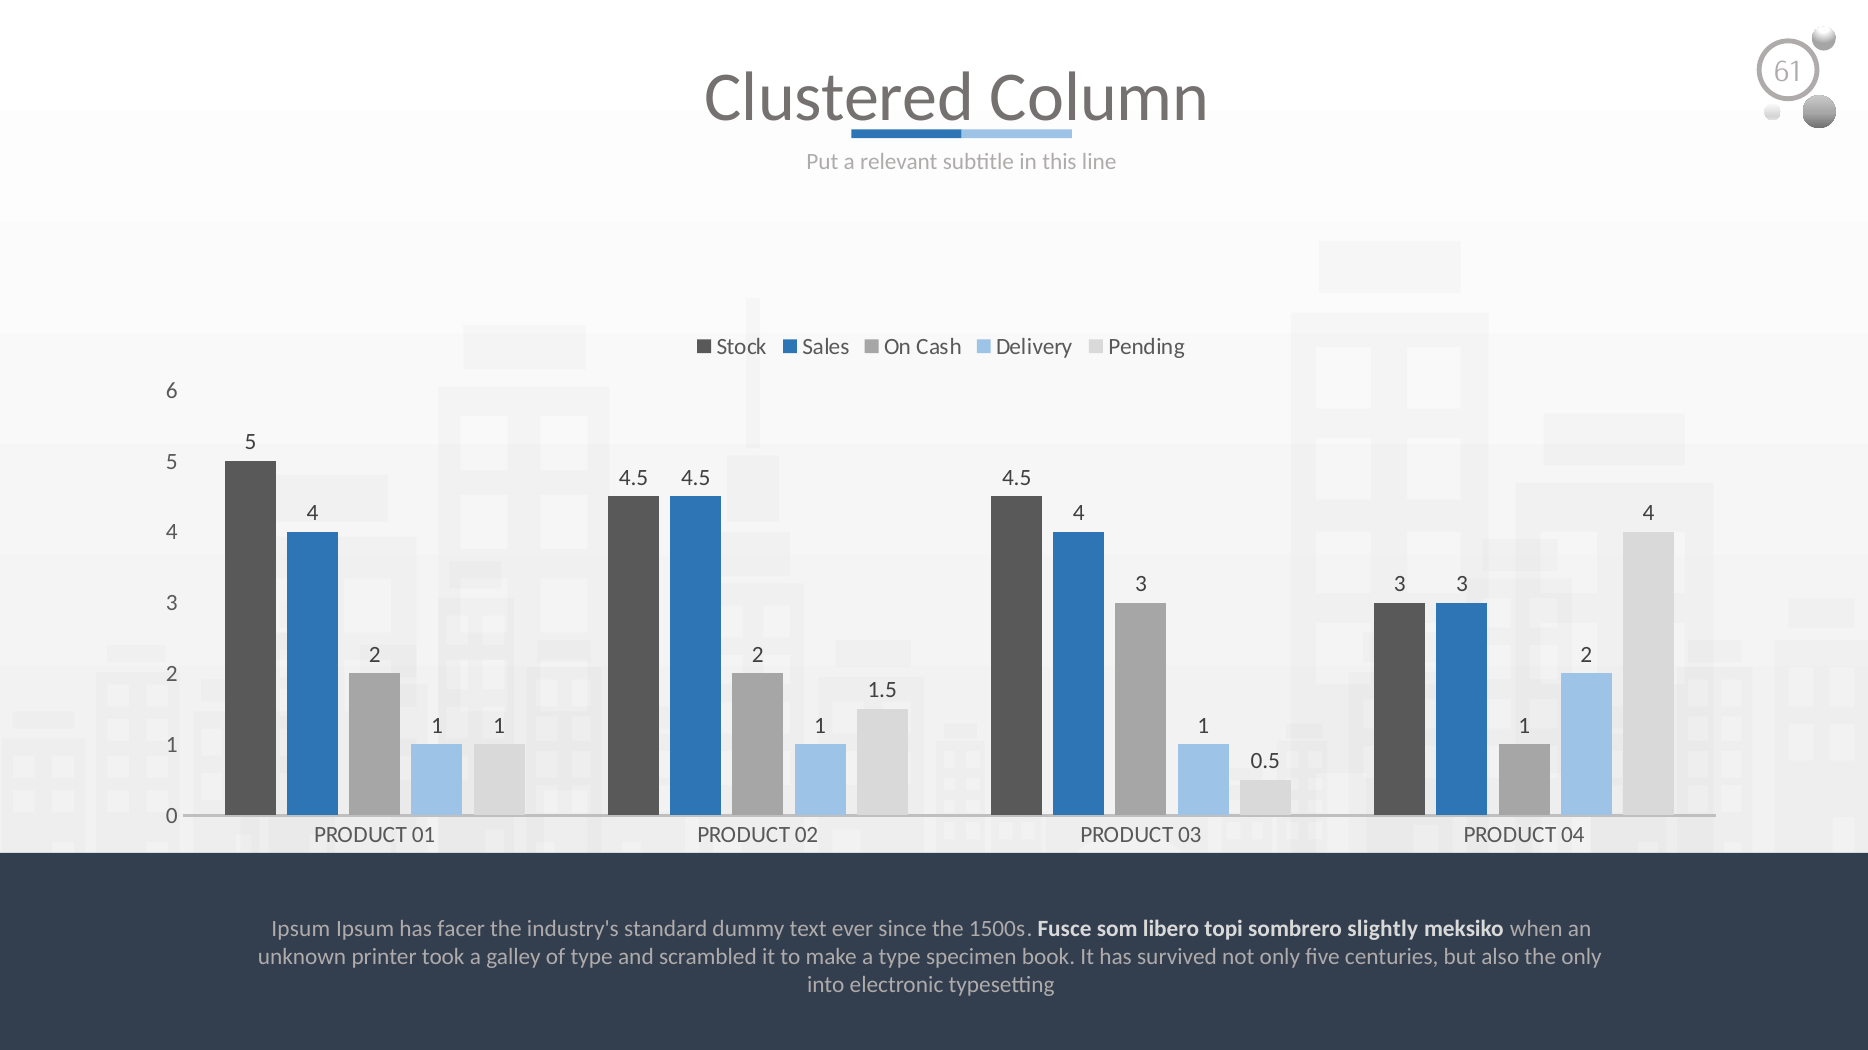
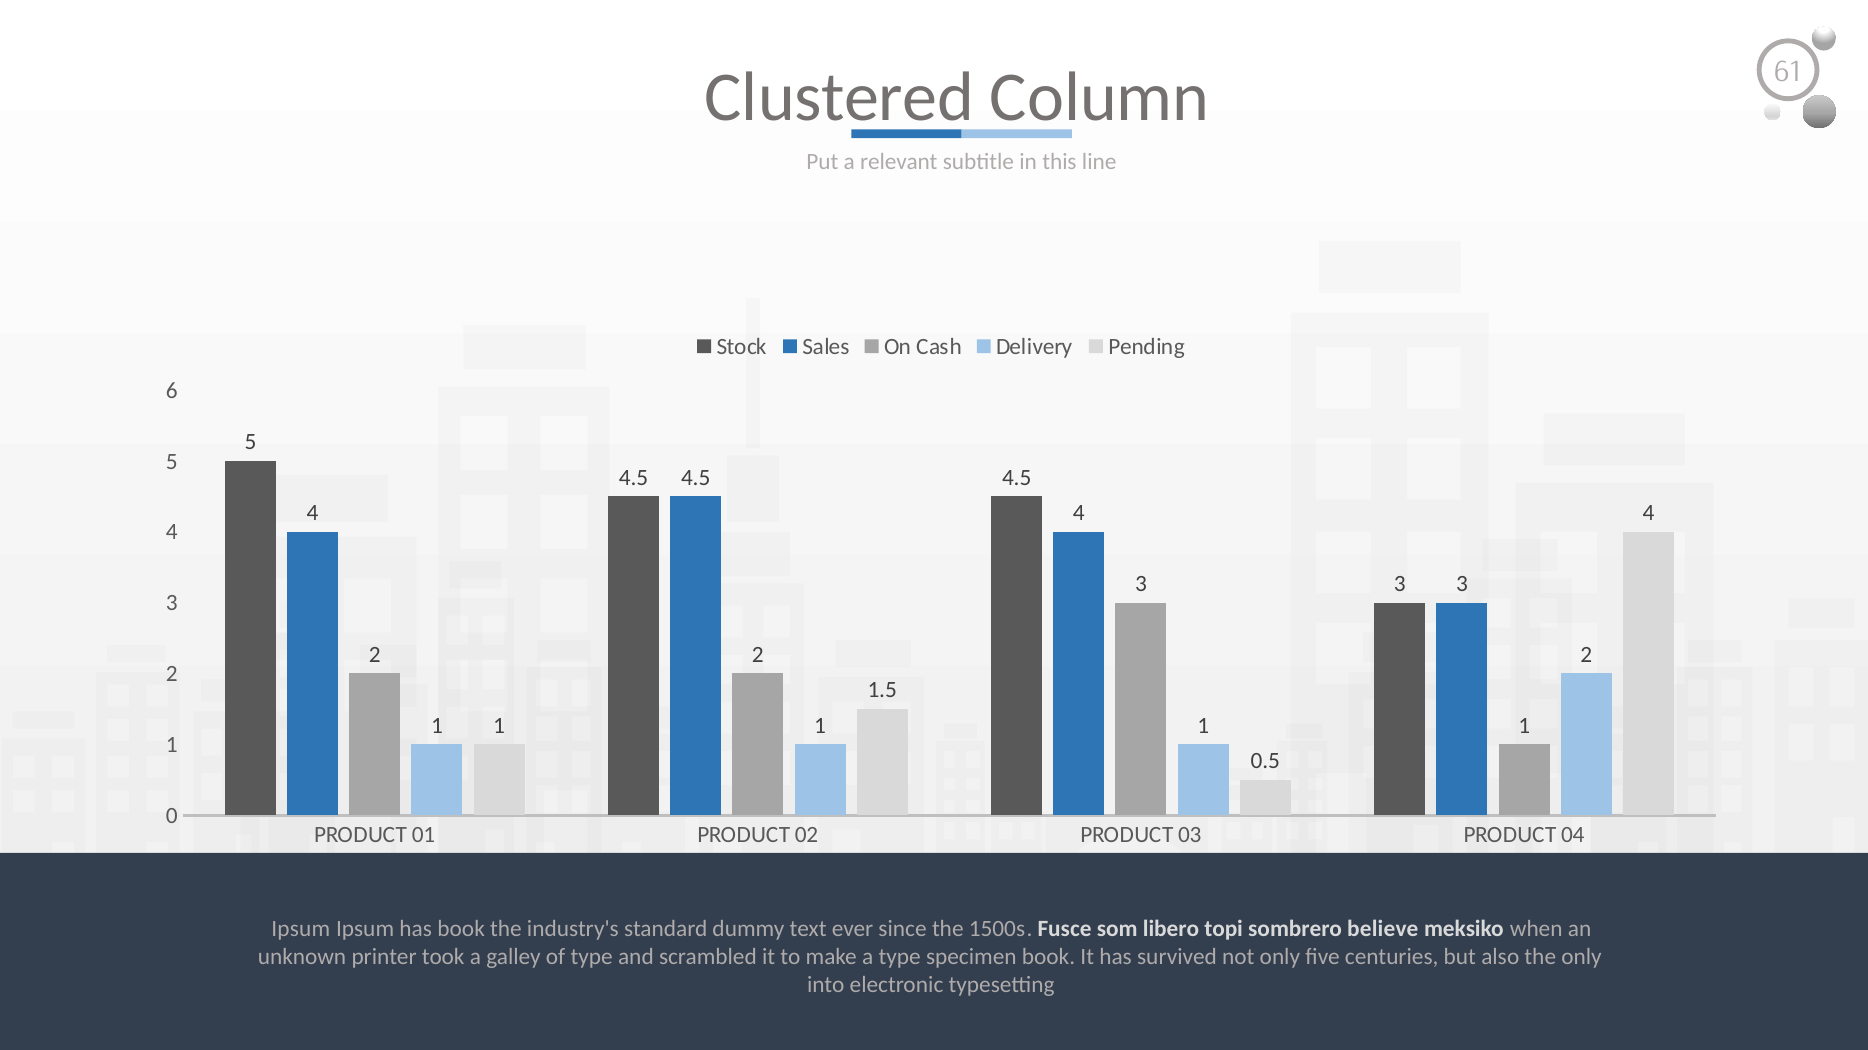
has facer: facer -> book (461, 930)
slightly: slightly -> believe (1383, 930)
